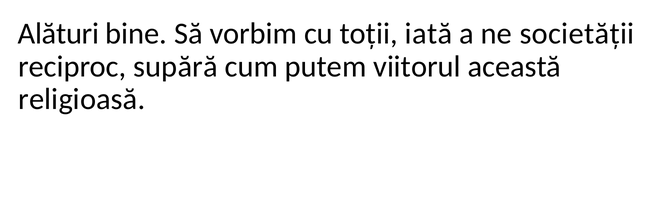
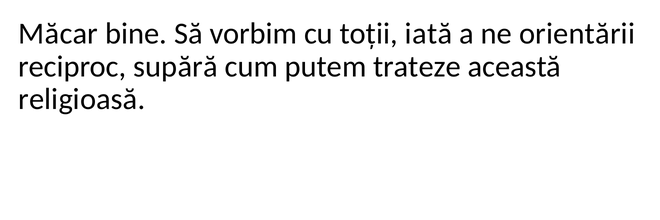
Alături: Alături -> Măcar (58, 33)
societății: societății -> orientării (577, 33)
viitorul: viitorul -> trateze (417, 66)
